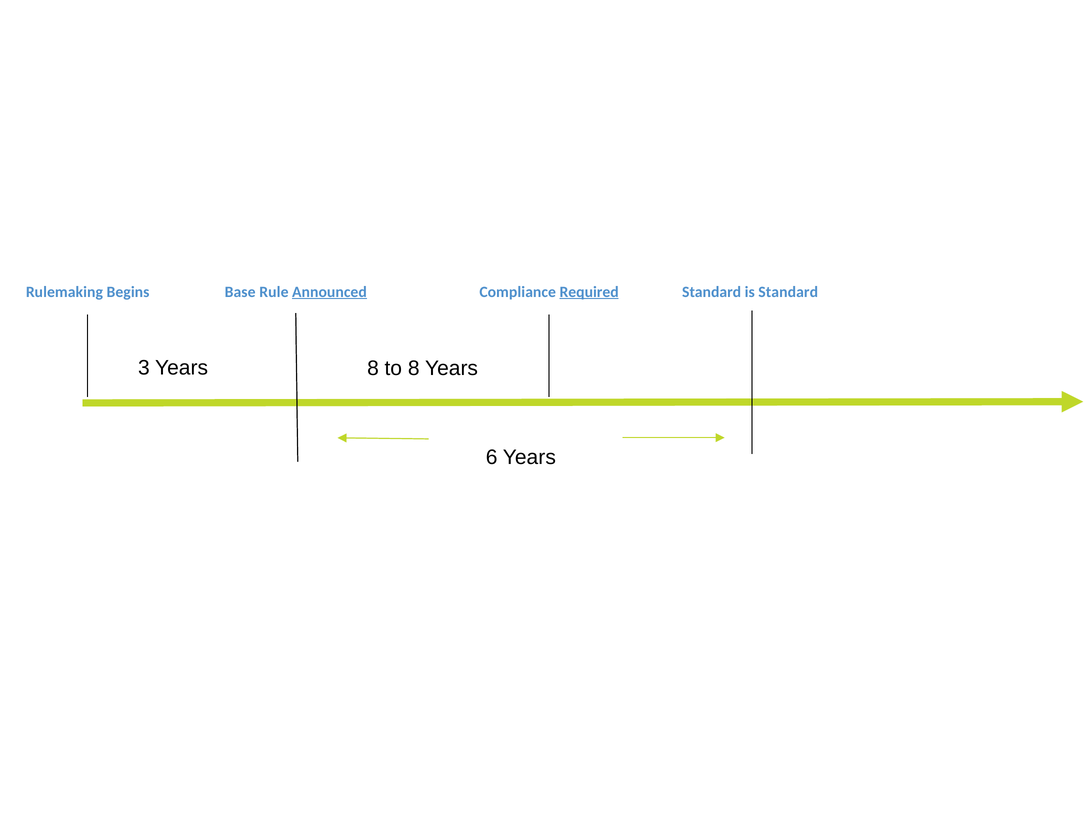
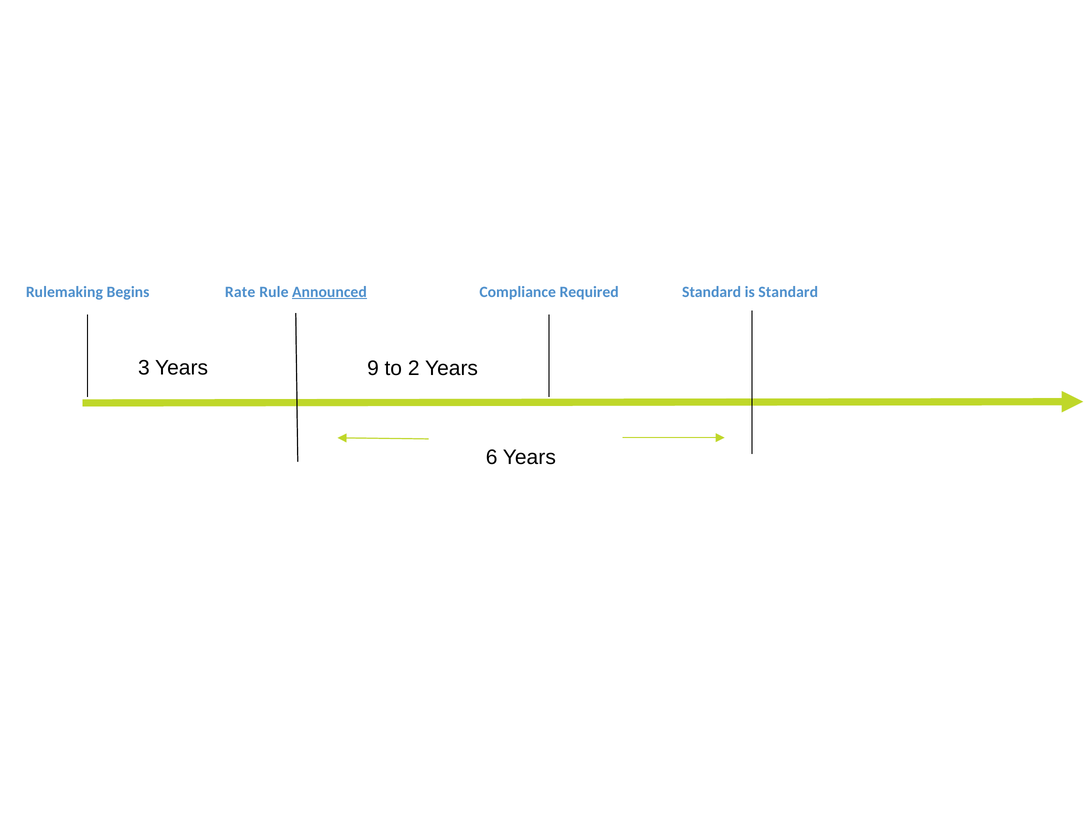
Base: Base -> Rate (240, 292)
Required underline: present -> none (589, 292)
Years 8: 8 -> 9 (373, 368)
to 8: 8 -> 2 (414, 368)
